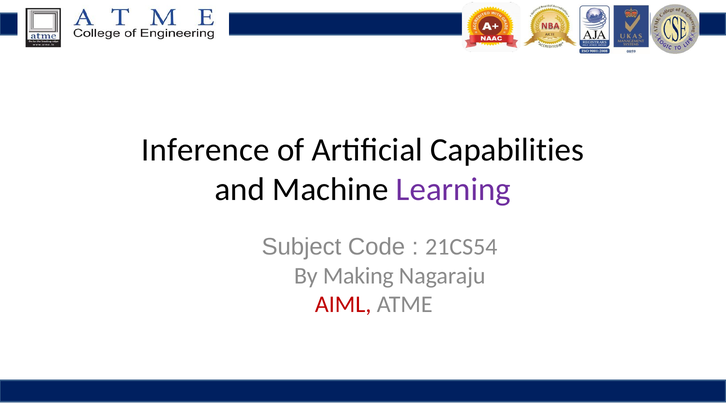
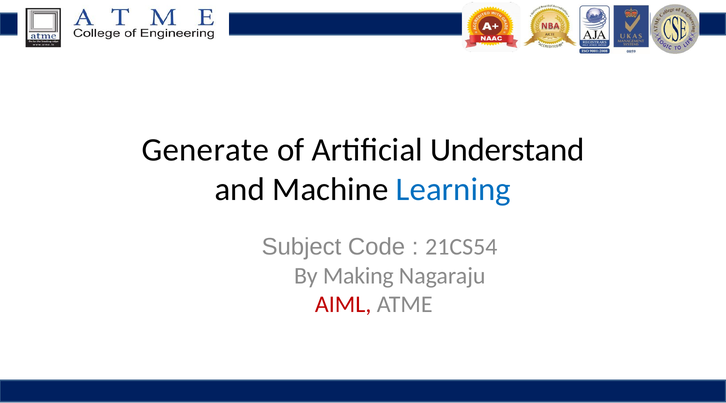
Inference: Inference -> Generate (205, 150)
Capabilities: Capabilities -> Understand (507, 150)
Learning colour: purple -> blue (453, 189)
